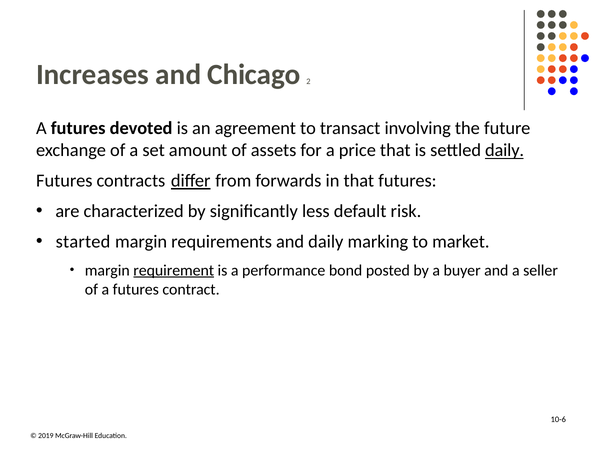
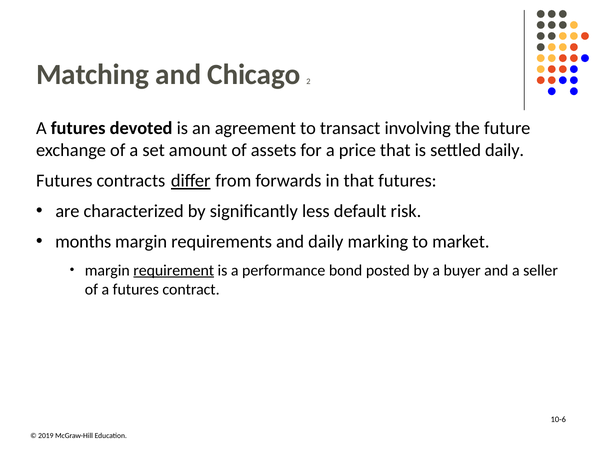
Increases: Increases -> Matching (93, 75)
daily underline: present -> none (505, 151)
started: started -> months (83, 242)
